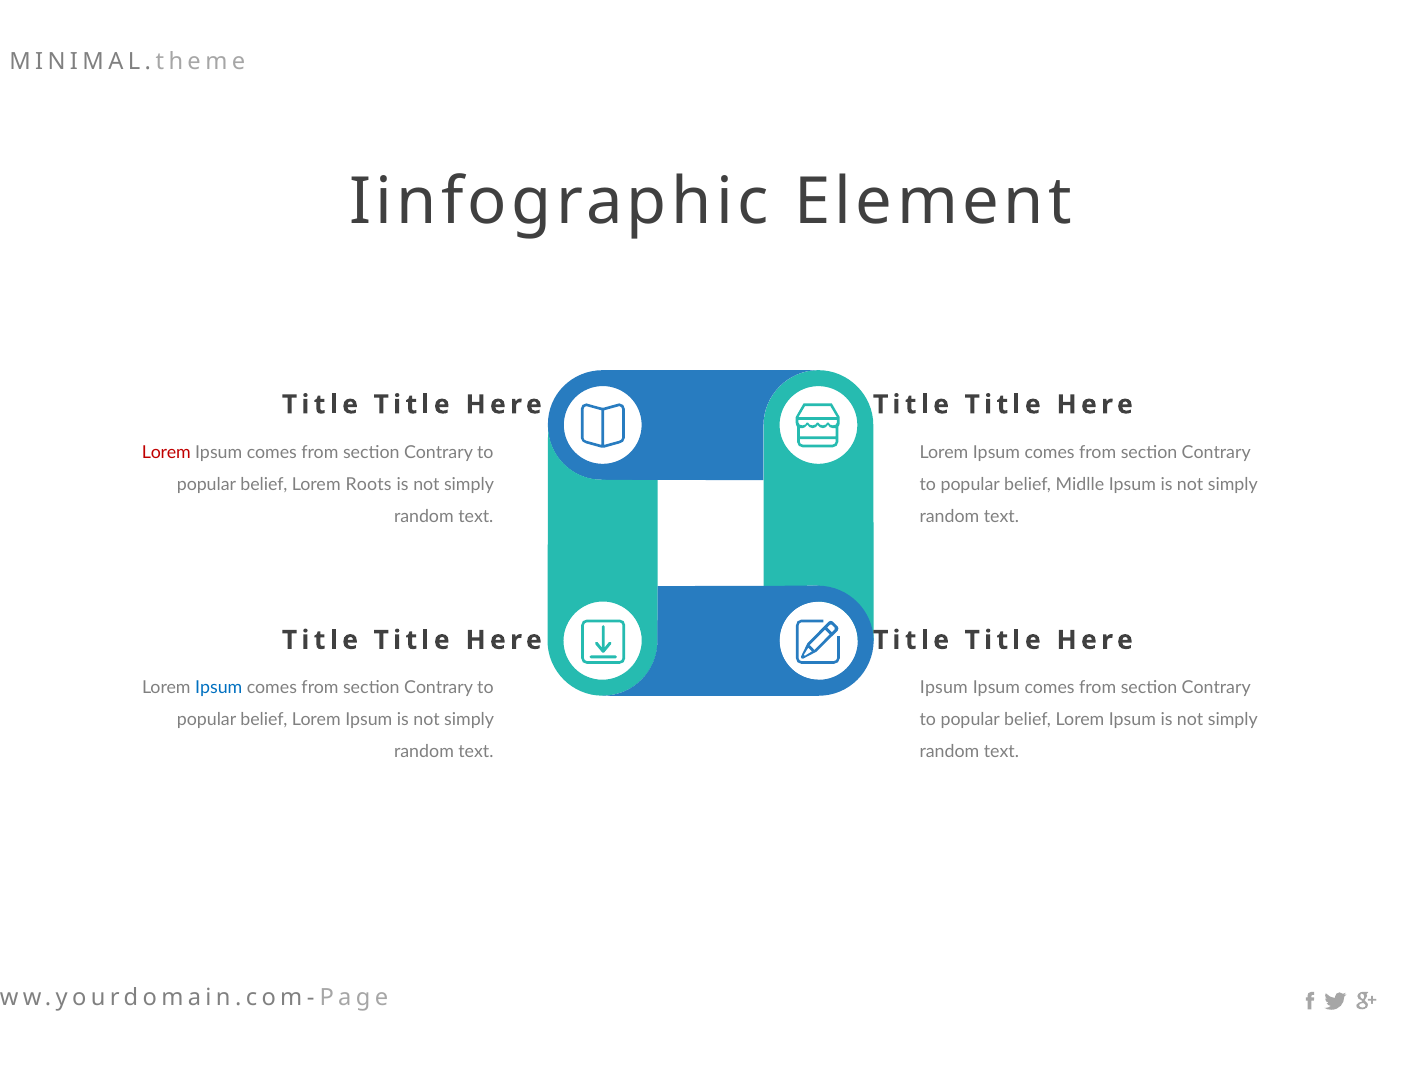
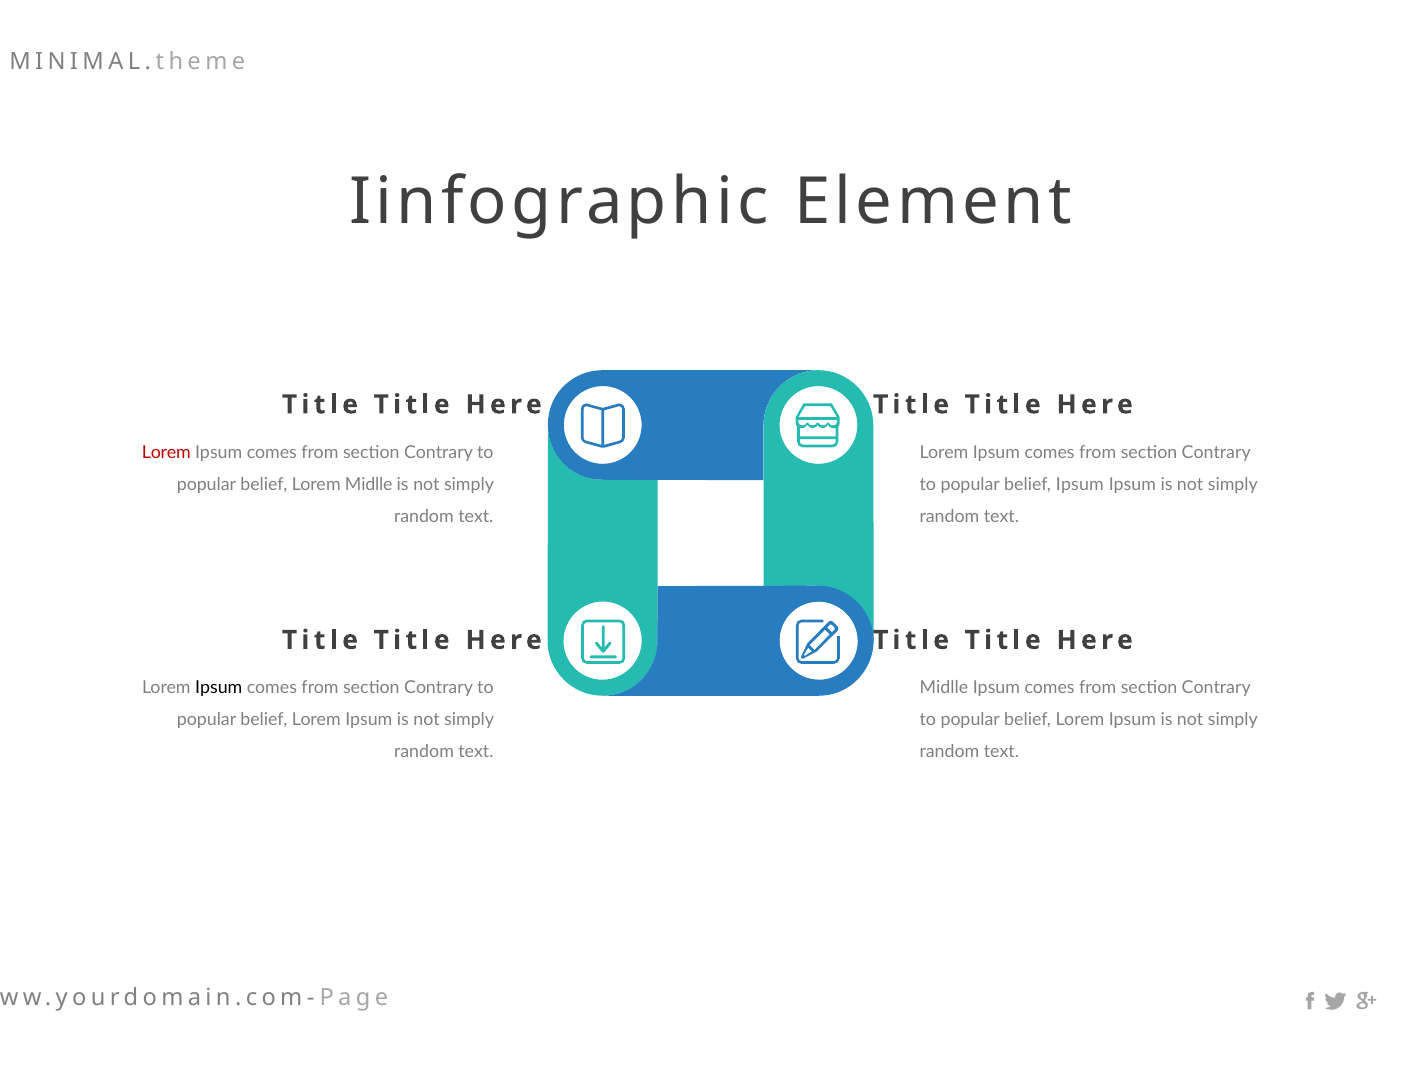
Lorem Roots: Roots -> Midlle (369, 485)
belief Midlle: Midlle -> Ipsum (1080, 485)
Ipsum colour: blue -> black (219, 688)
Ipsum: Ipsum -> Midlle (944, 688)
